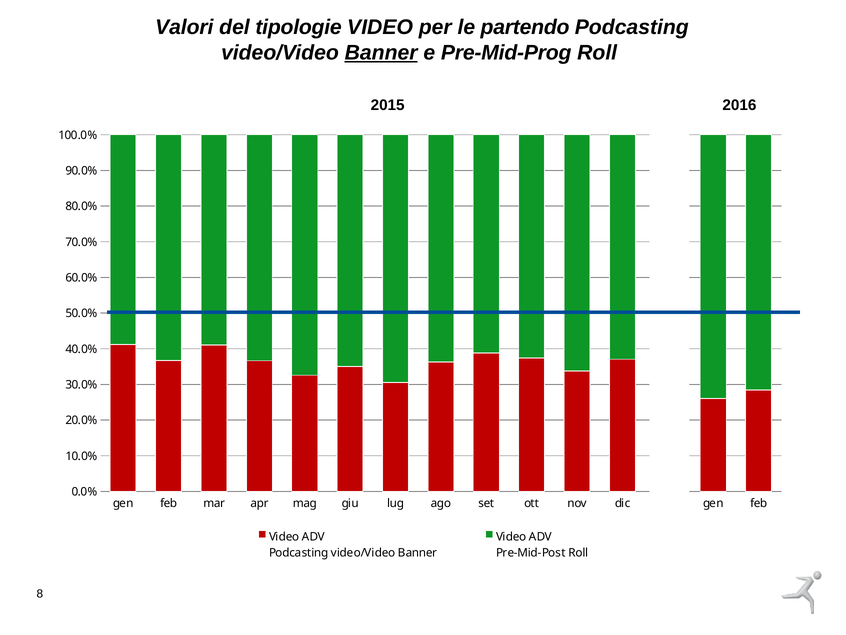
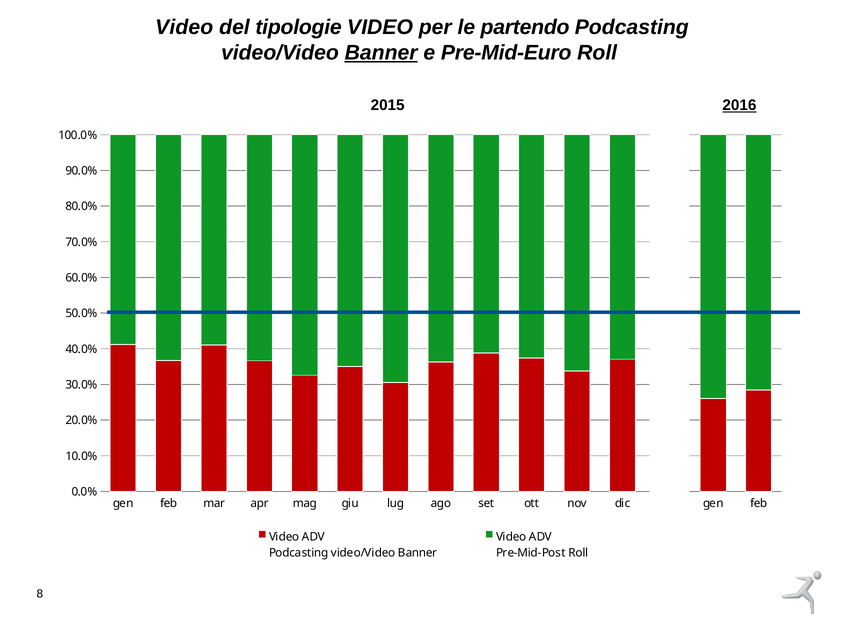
Valori: Valori -> Video (184, 27)
Pre-Mid-Prog: Pre-Mid-Prog -> Pre-Mid-Euro (506, 53)
2016 underline: none -> present (739, 105)
